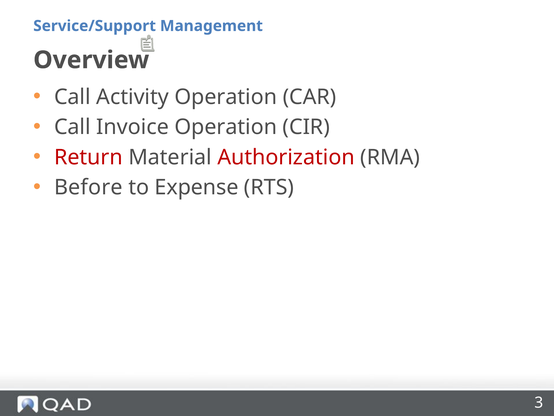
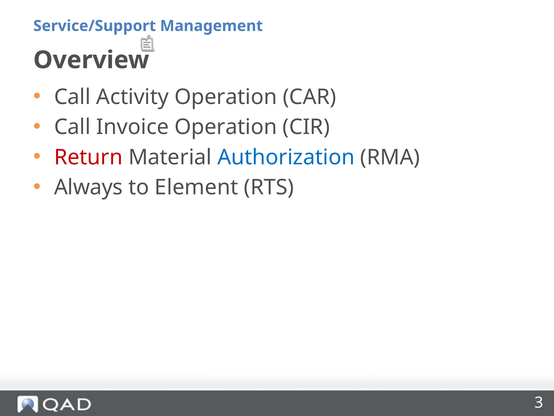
Authorization colour: red -> blue (286, 157)
Before: Before -> Always (88, 187)
Expense: Expense -> Element (196, 187)
